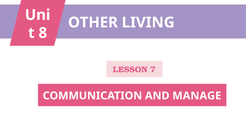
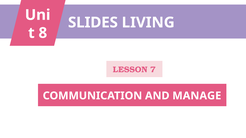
OTHER: OTHER -> SLIDES (93, 23)
